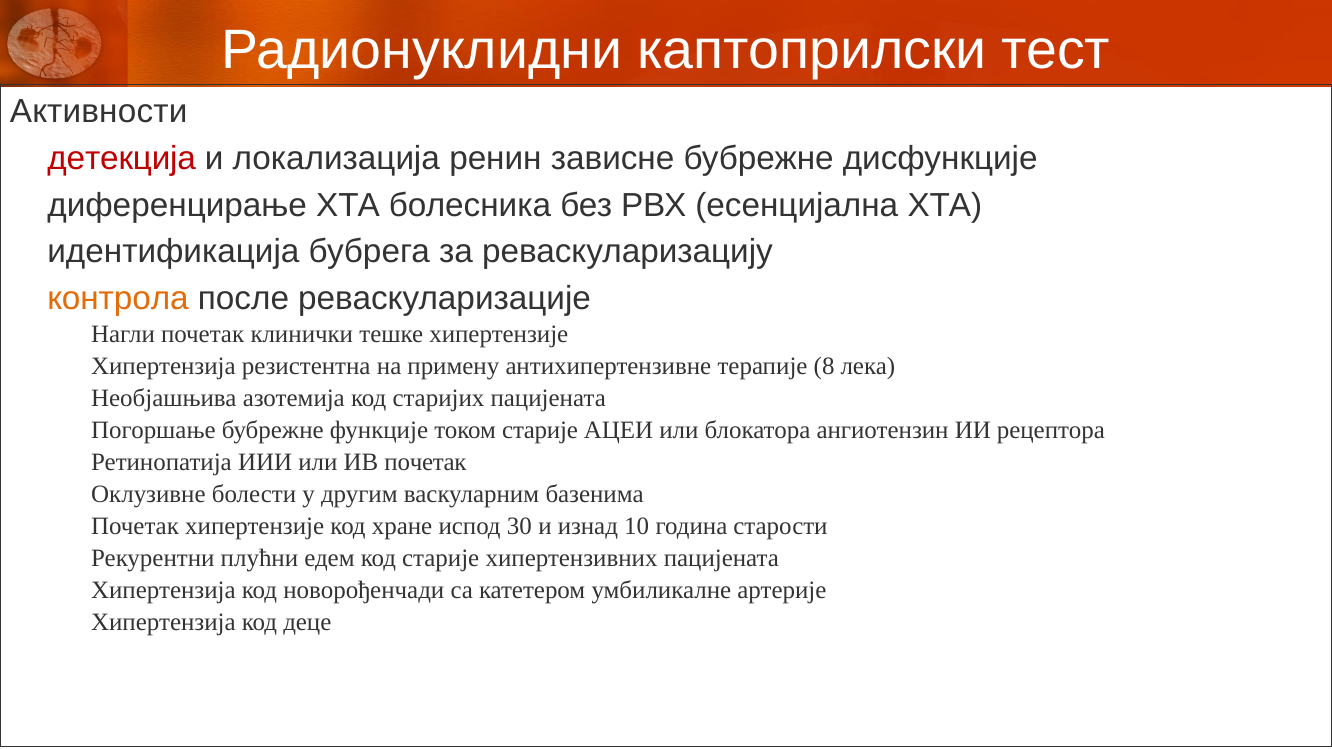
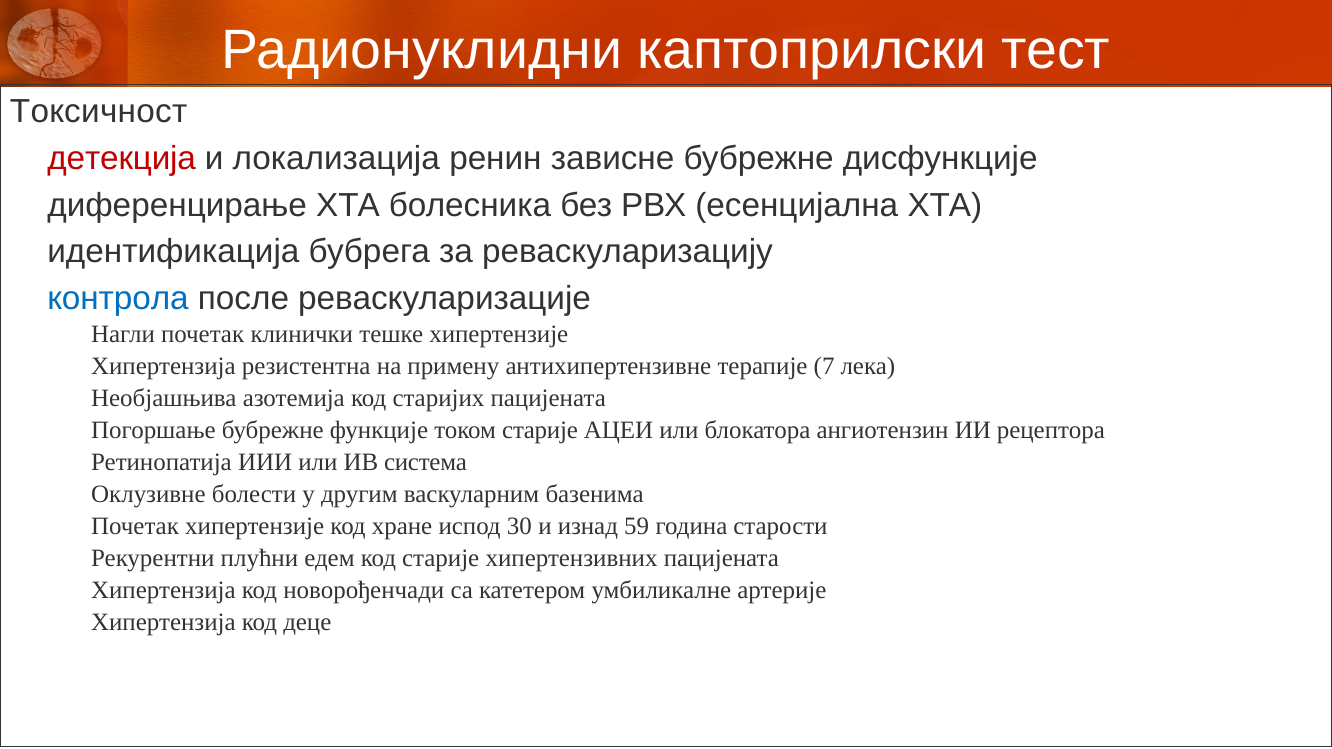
Активности: Активности -> Токсичност (99, 112)
контрола colour: orange -> blue (118, 298)
8: 8 -> 7 (824, 366)
ИВ почетак: почетак -> система (425, 462)
10: 10 -> 59 (637, 526)
